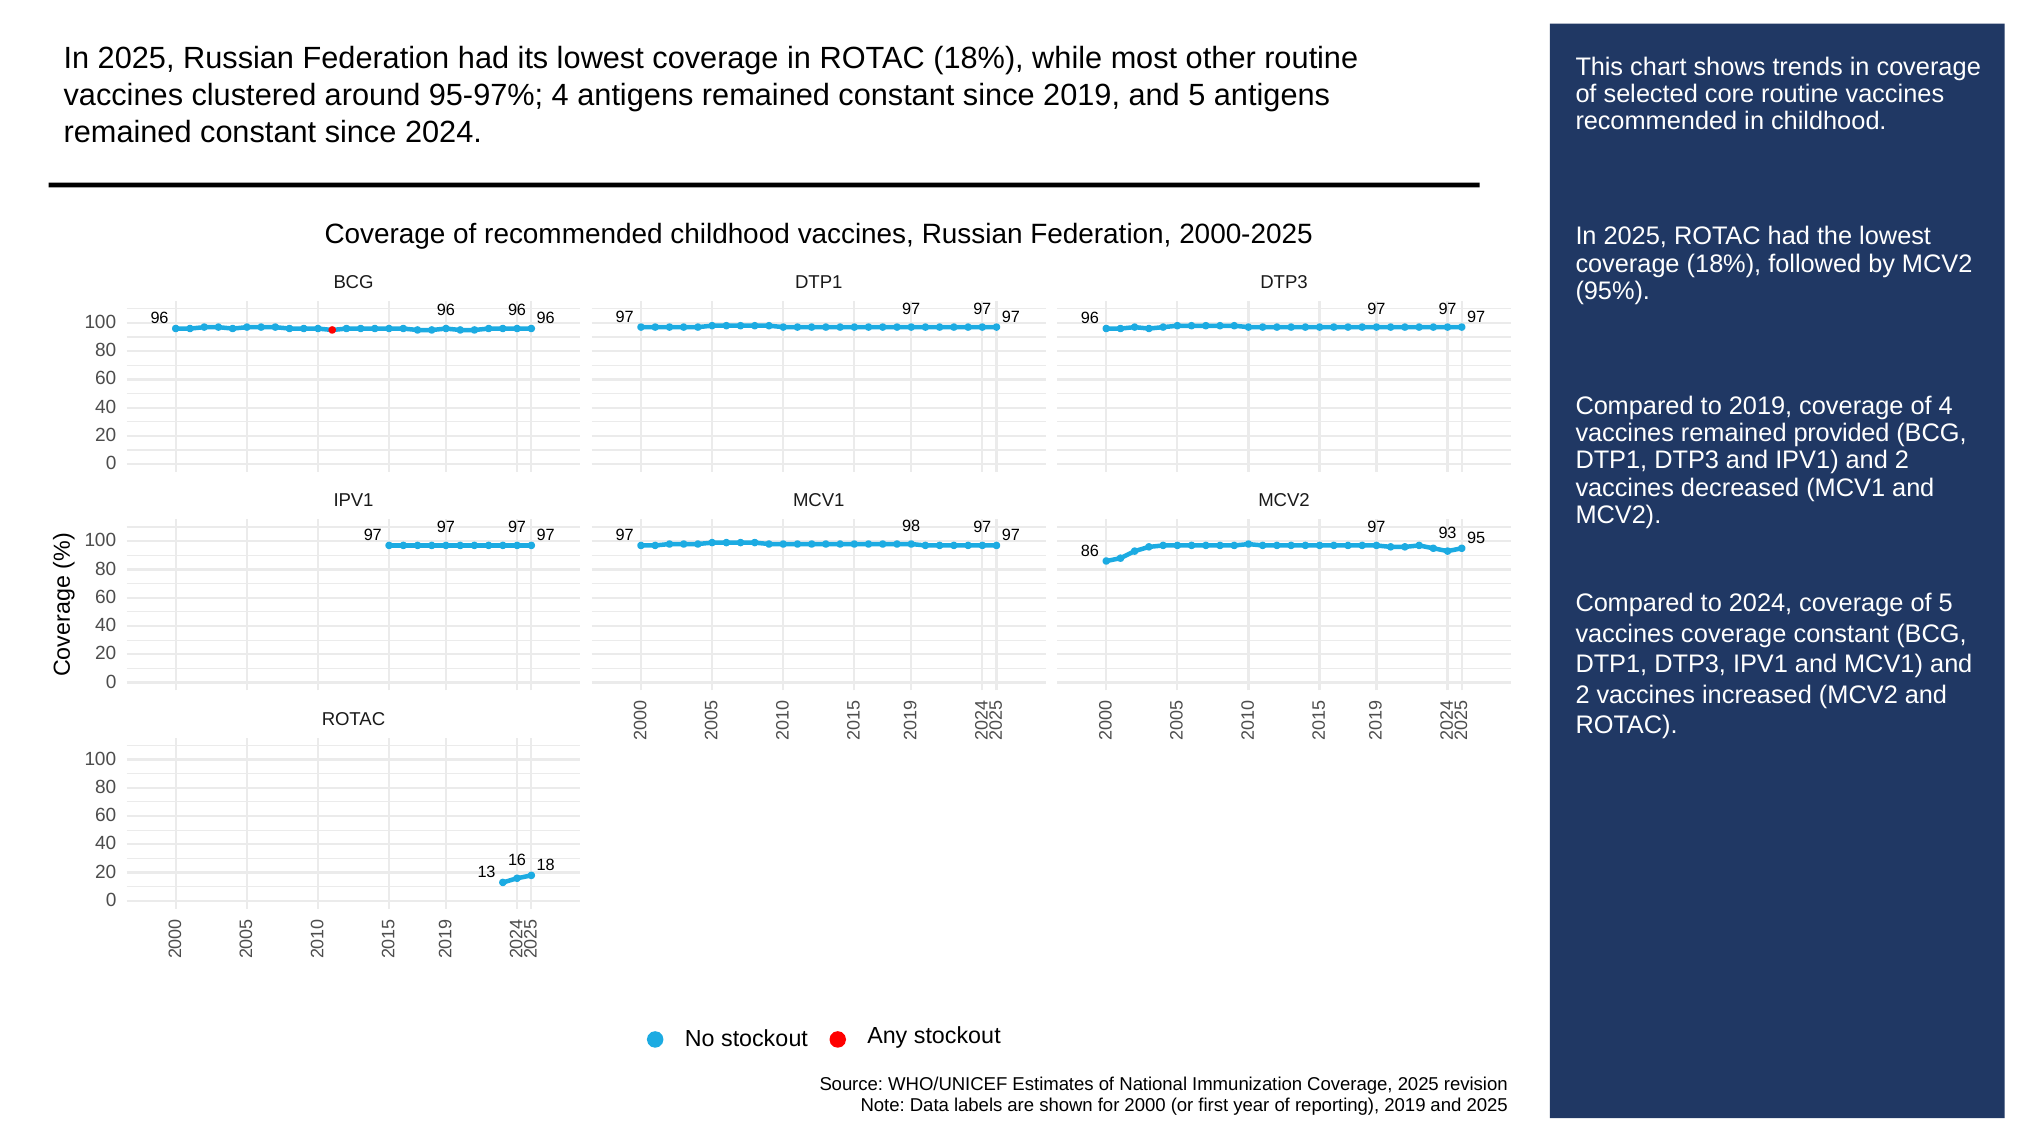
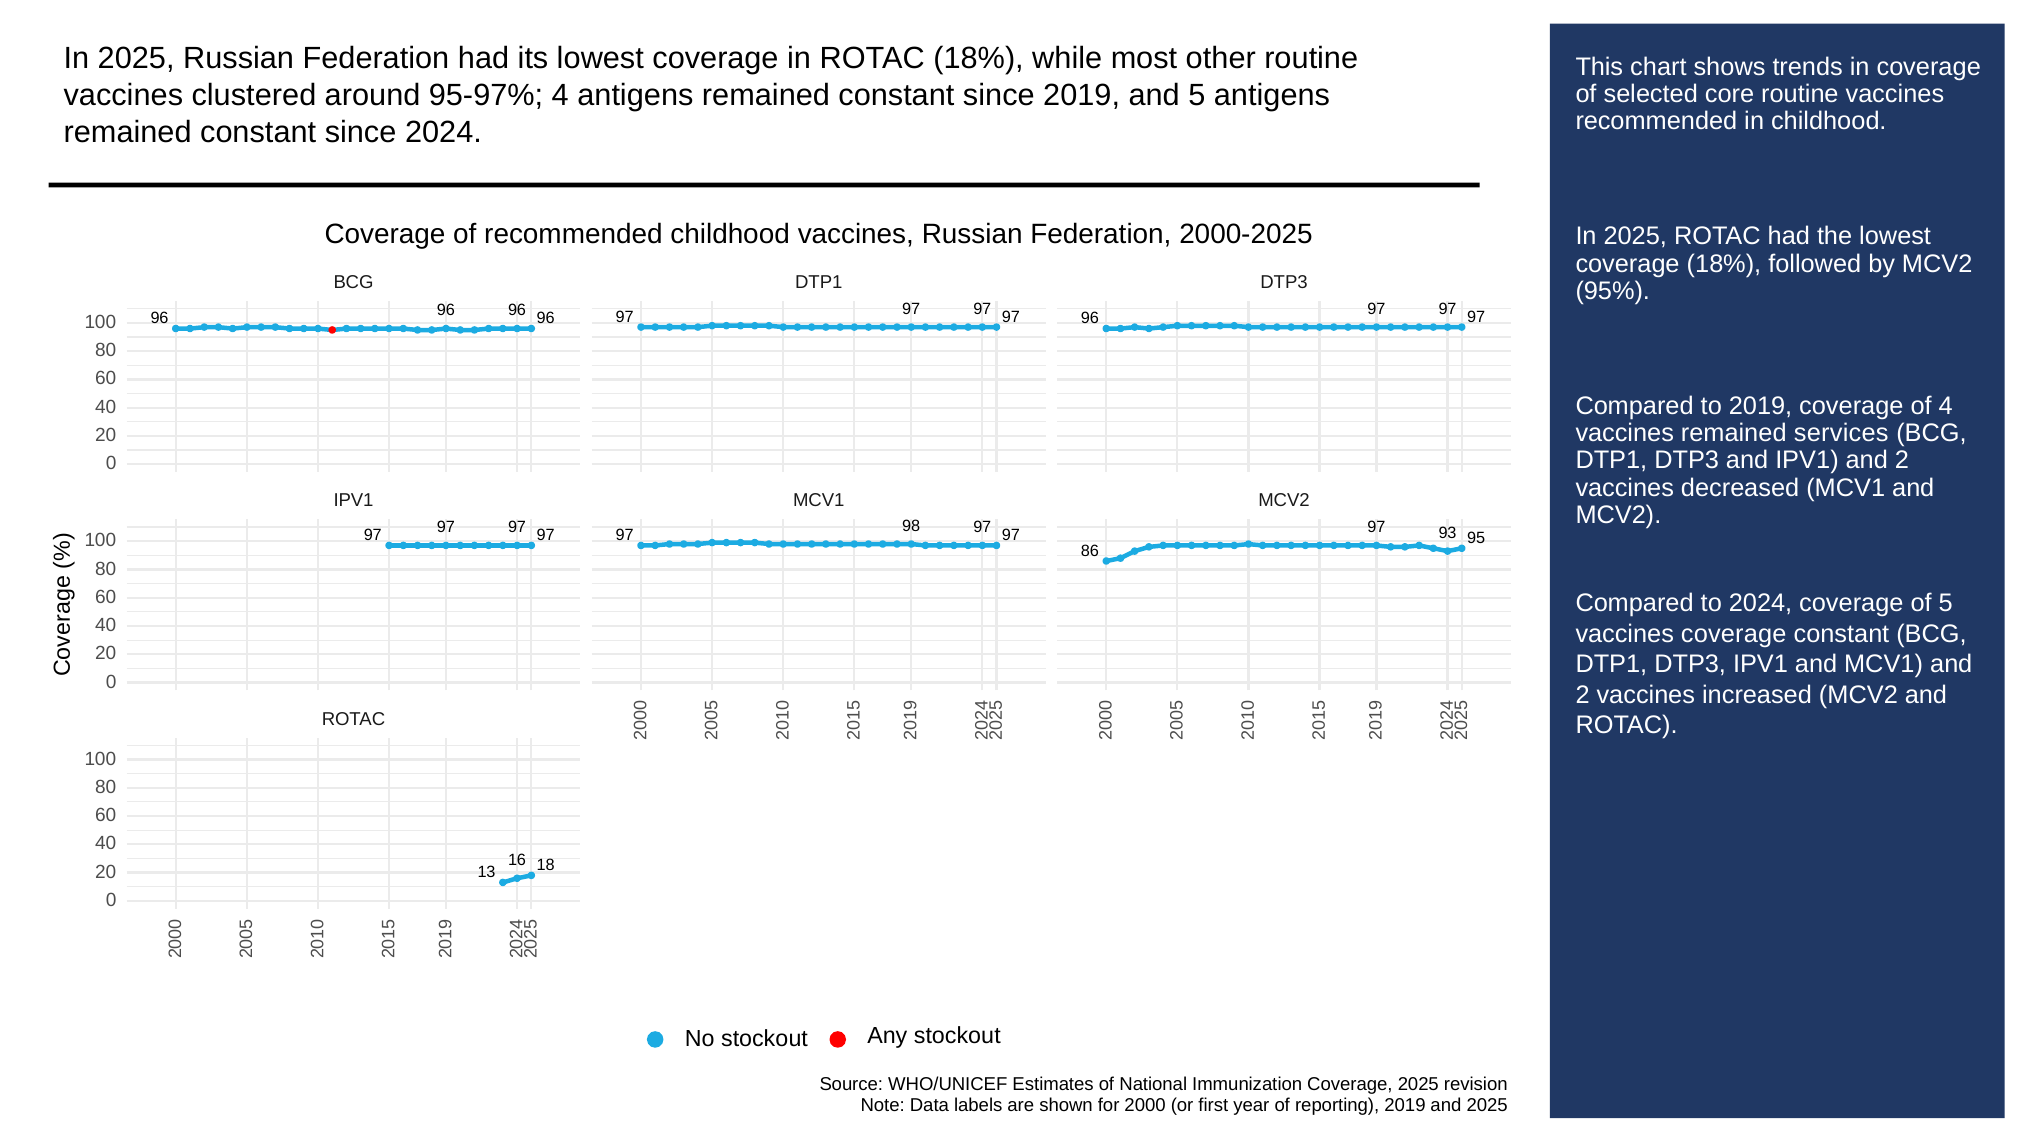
provided: provided -> services (1841, 433)
